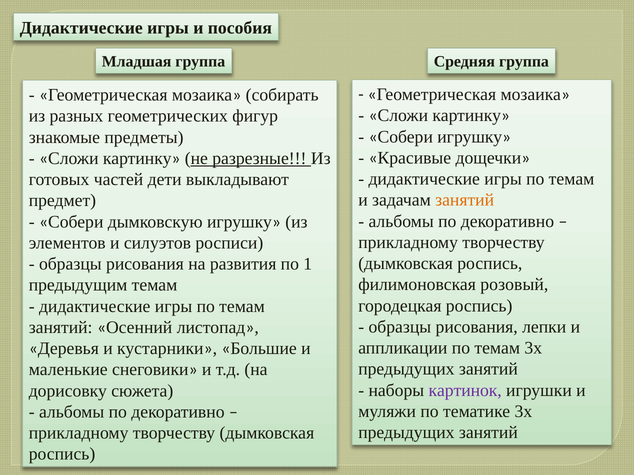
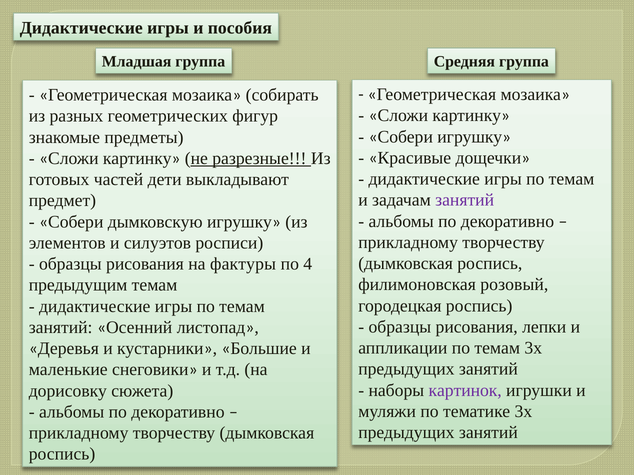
занятий colour: orange -> purple (465, 200)
развития: развития -> фактуры (243, 264)
1: 1 -> 4 (308, 264)
